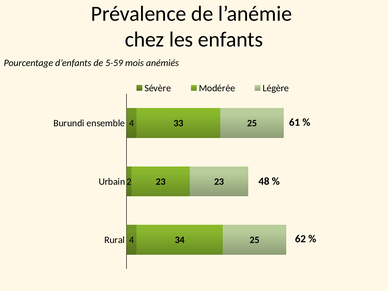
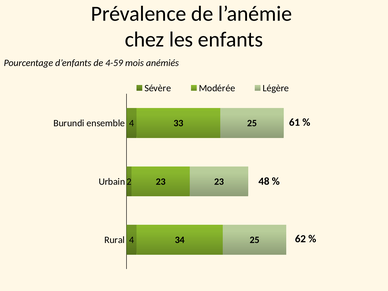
5-59: 5-59 -> 4-59 (114, 63)
